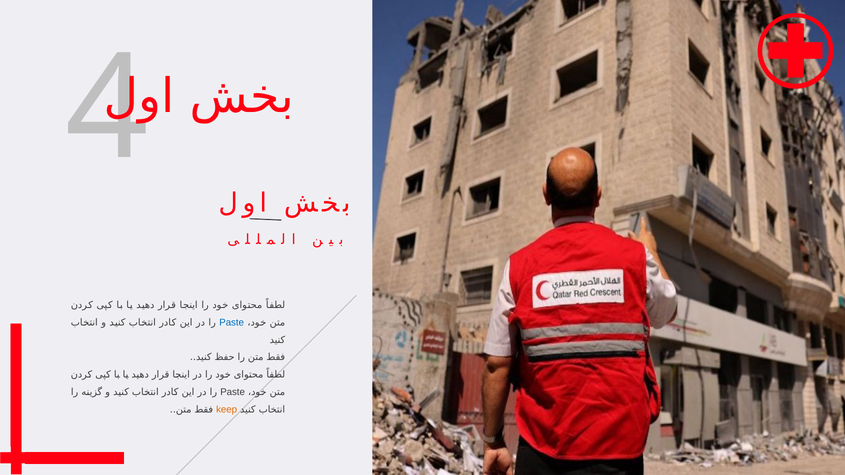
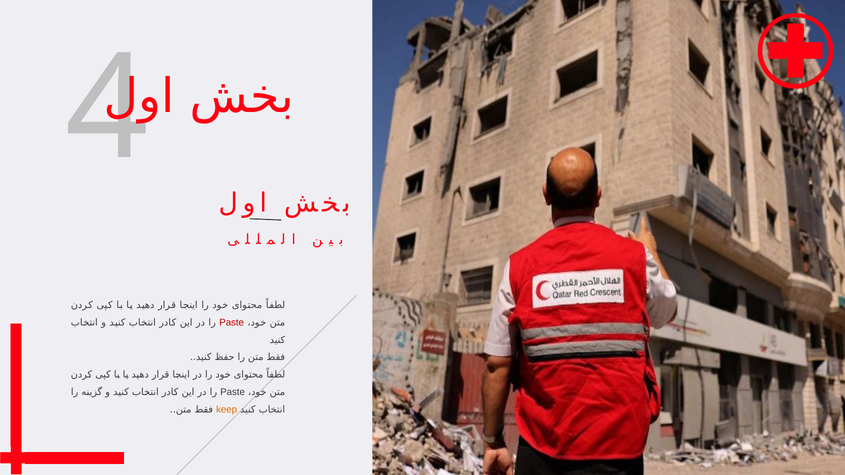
Paste colour: blue -> red (232, 323)
